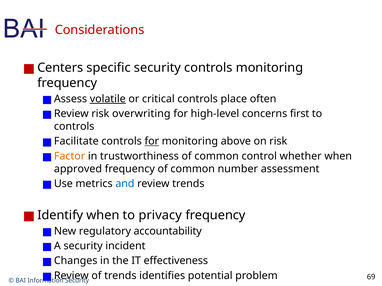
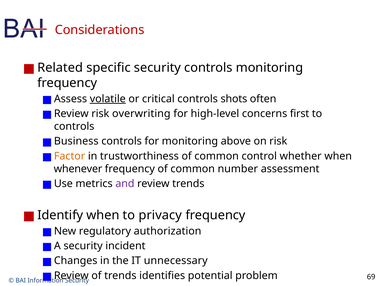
Centers: Centers -> Related (60, 68)
place: place -> shots (234, 99)
Facilitate: Facilitate -> Business (76, 141)
for underline: present -> none (152, 141)
approved: approved -> whenever (78, 169)
and colour: blue -> purple (125, 184)
accountability: accountability -> authorization (168, 231)
effectiveness: effectiveness -> unnecessary (176, 261)
